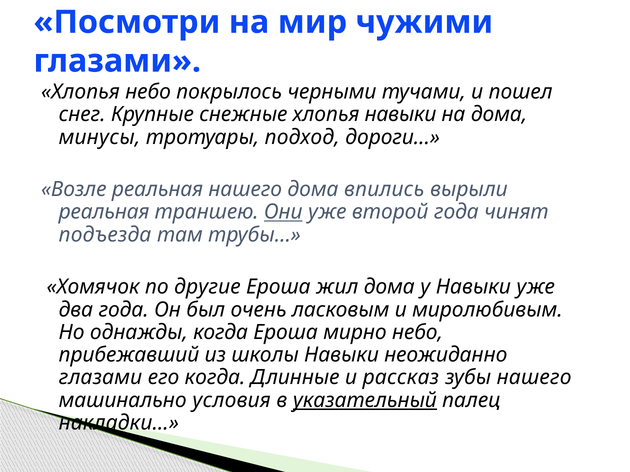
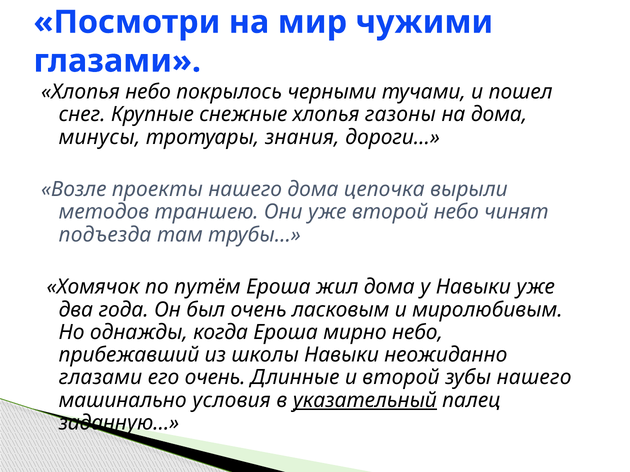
хлопья навыки: навыки -> газоны (400, 115)
подход: подход -> знания (302, 137)
Возле реальная: реальная -> проекты (157, 190)
впились: впились -> цепочка (384, 190)
реальная: реальная -> методов (104, 212)
Они underline: present -> none (283, 212)
второй года: года -> небо (456, 212)
другие: другие -> путём (207, 287)
его когда: когда -> очень (215, 378)
и рассказ: рассказ -> второй (401, 378)
накладки…: накладки… -> заданную… (119, 423)
